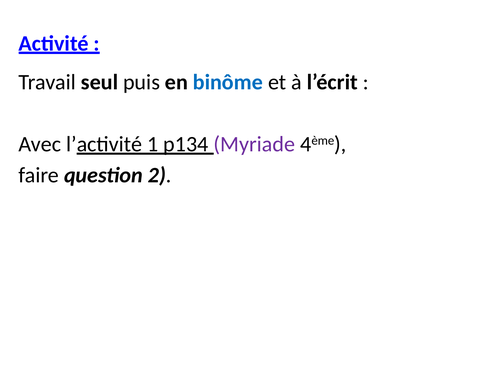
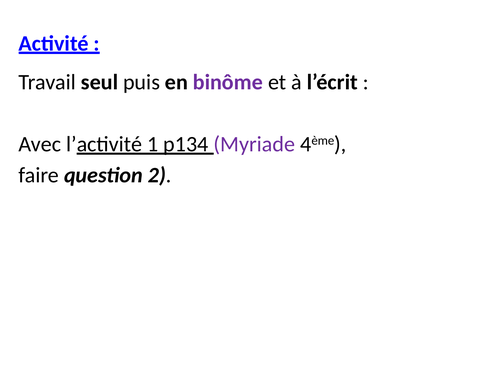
binôme colour: blue -> purple (228, 82)
